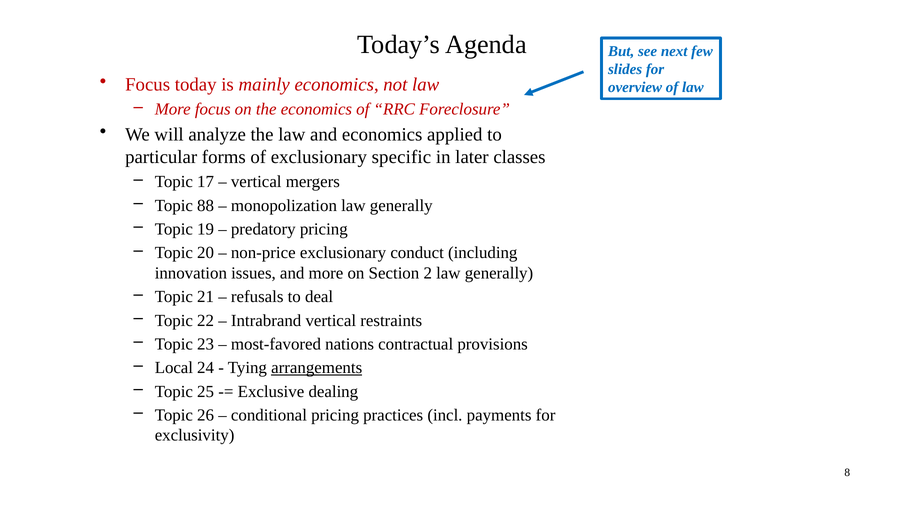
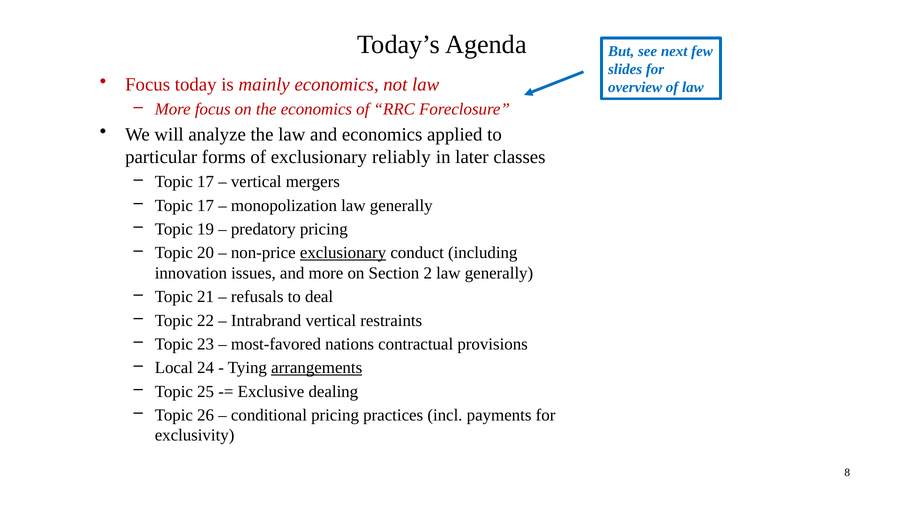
specific: specific -> reliably (401, 157)
88: 88 -> 17 (206, 206)
exclusionary underline: none -> present (343, 253)
